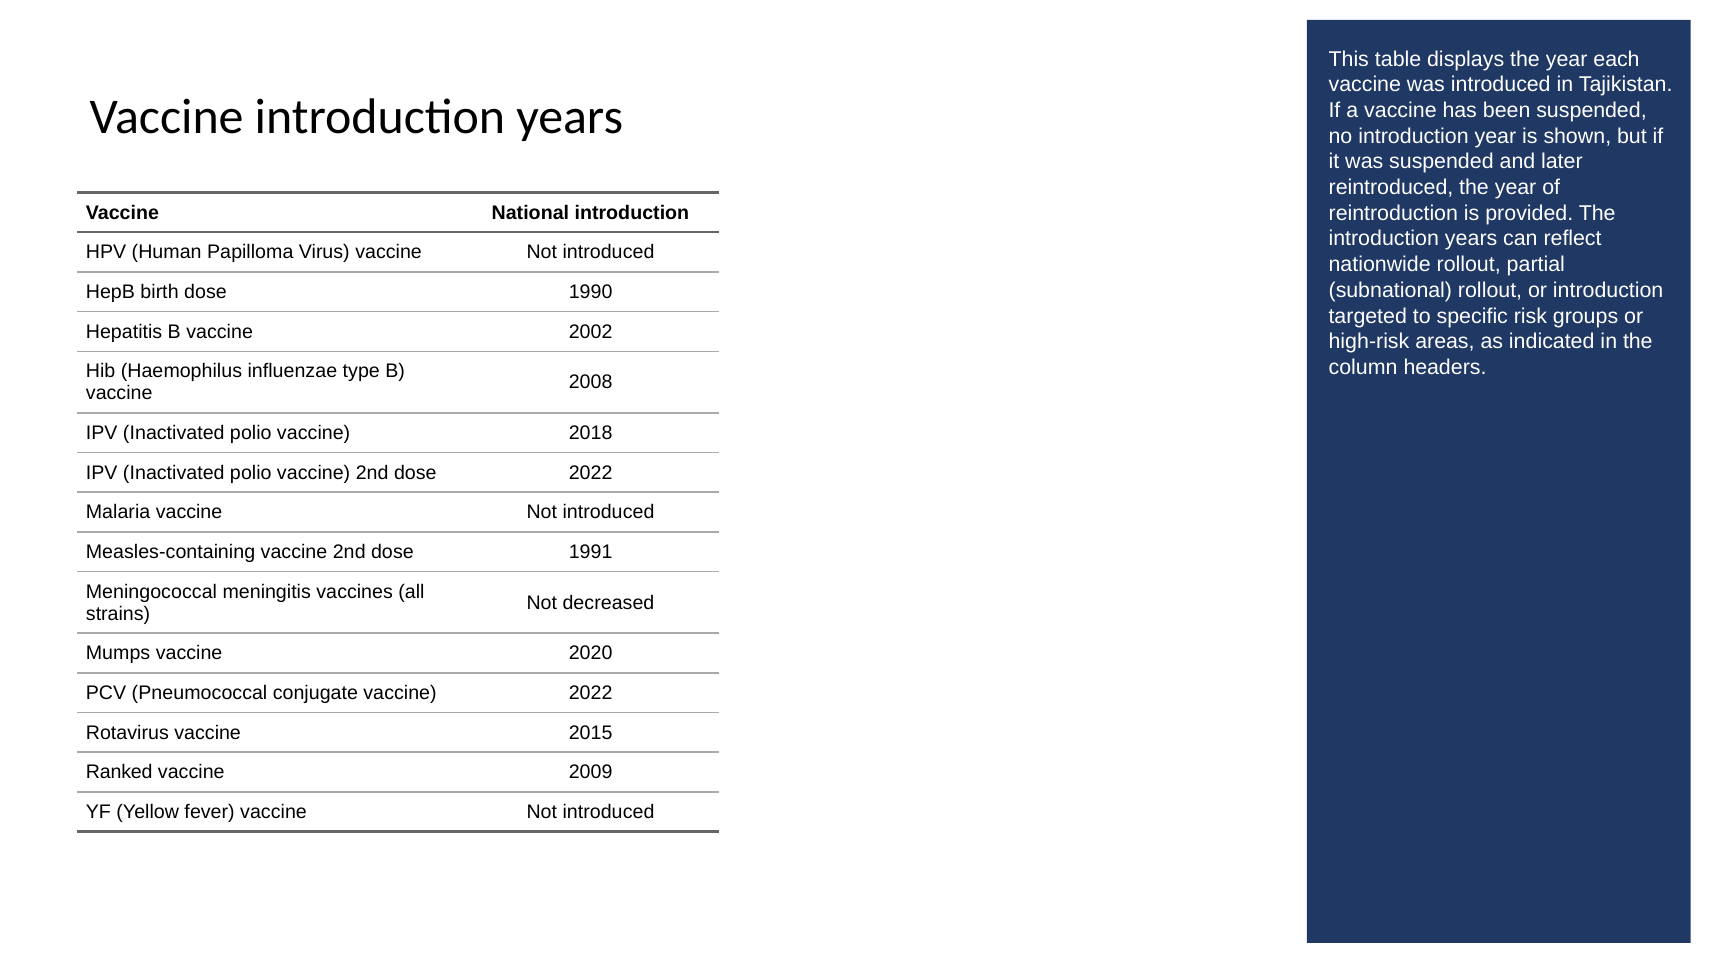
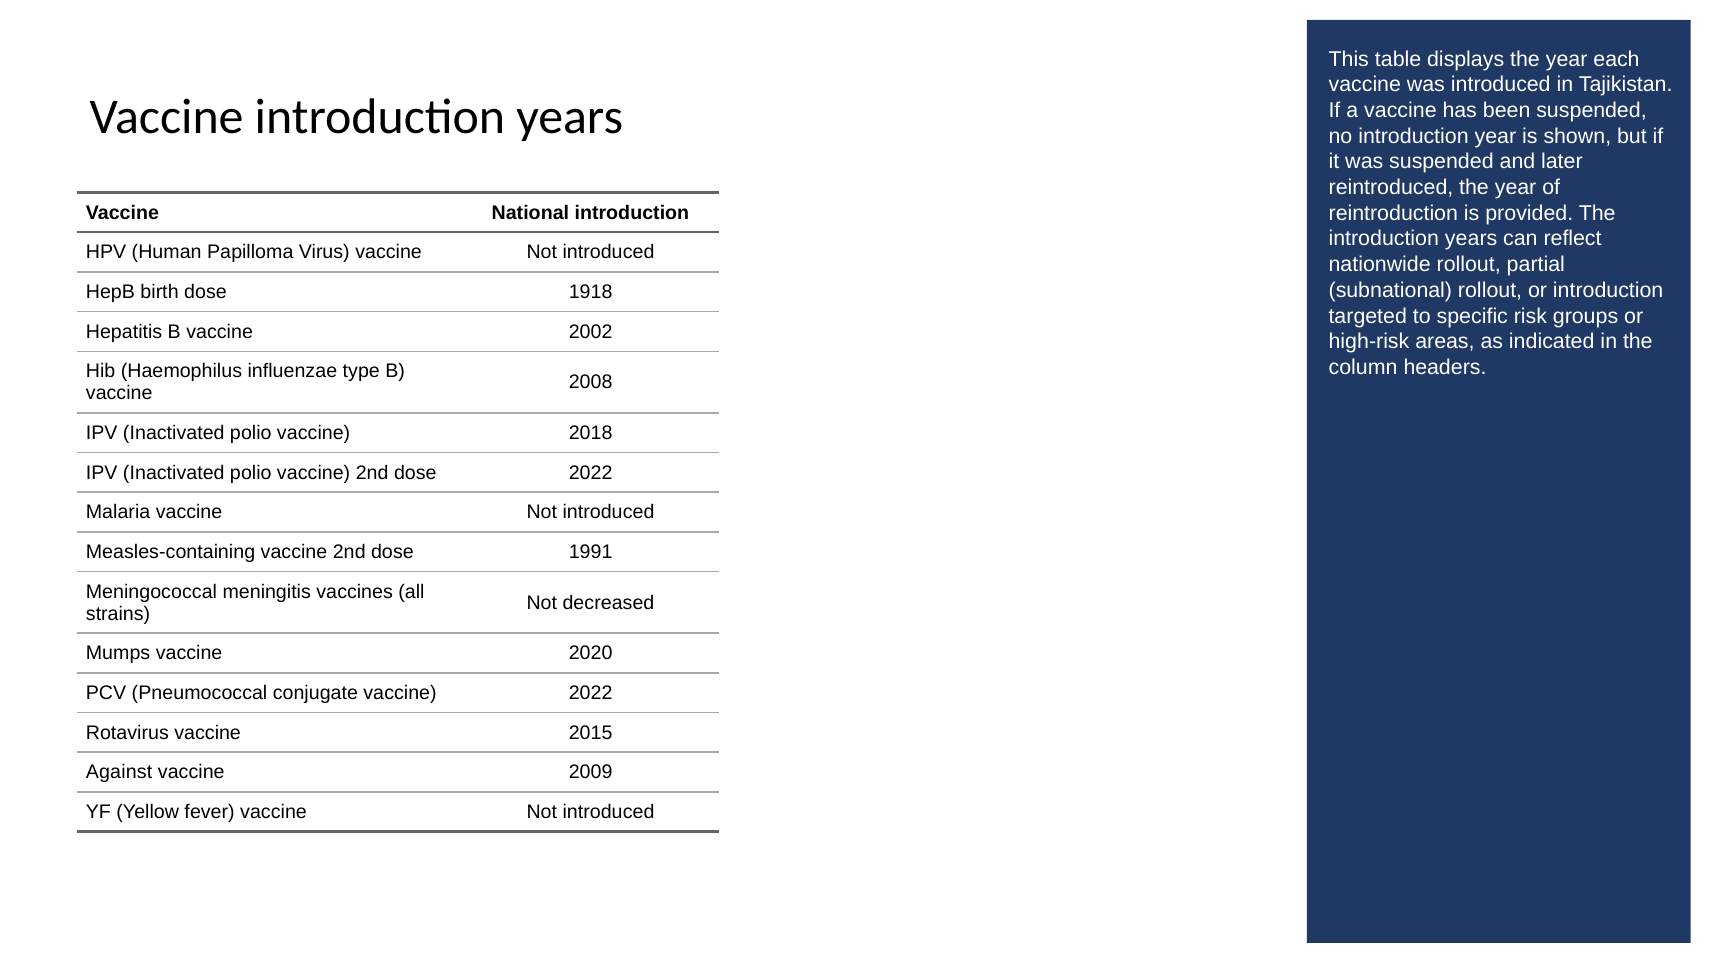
1990: 1990 -> 1918 (591, 292)
Ranked: Ranked -> Against (119, 772)
